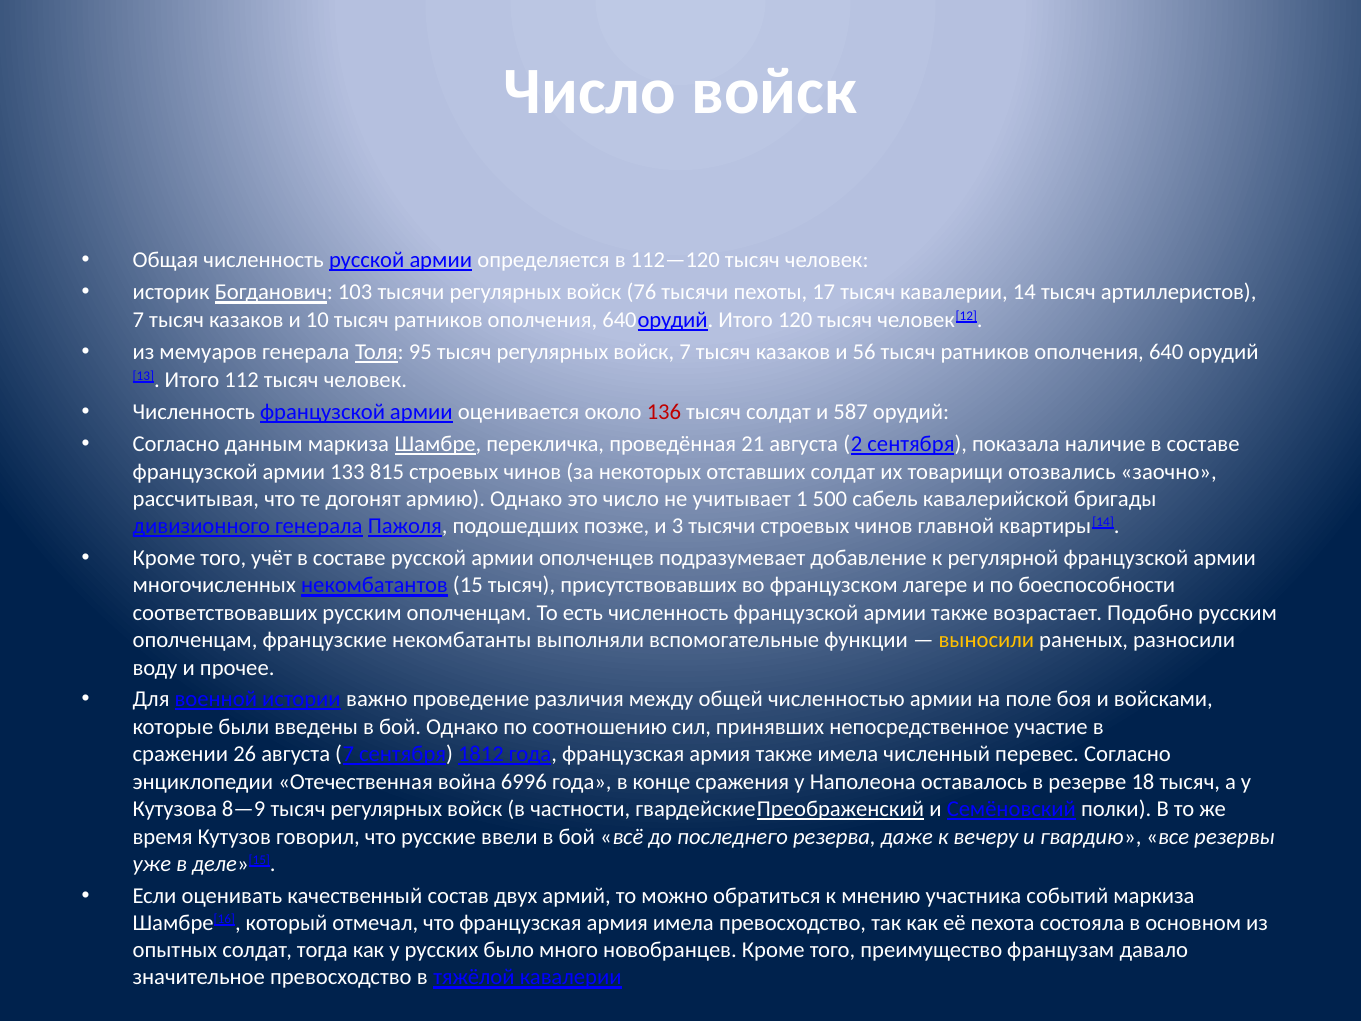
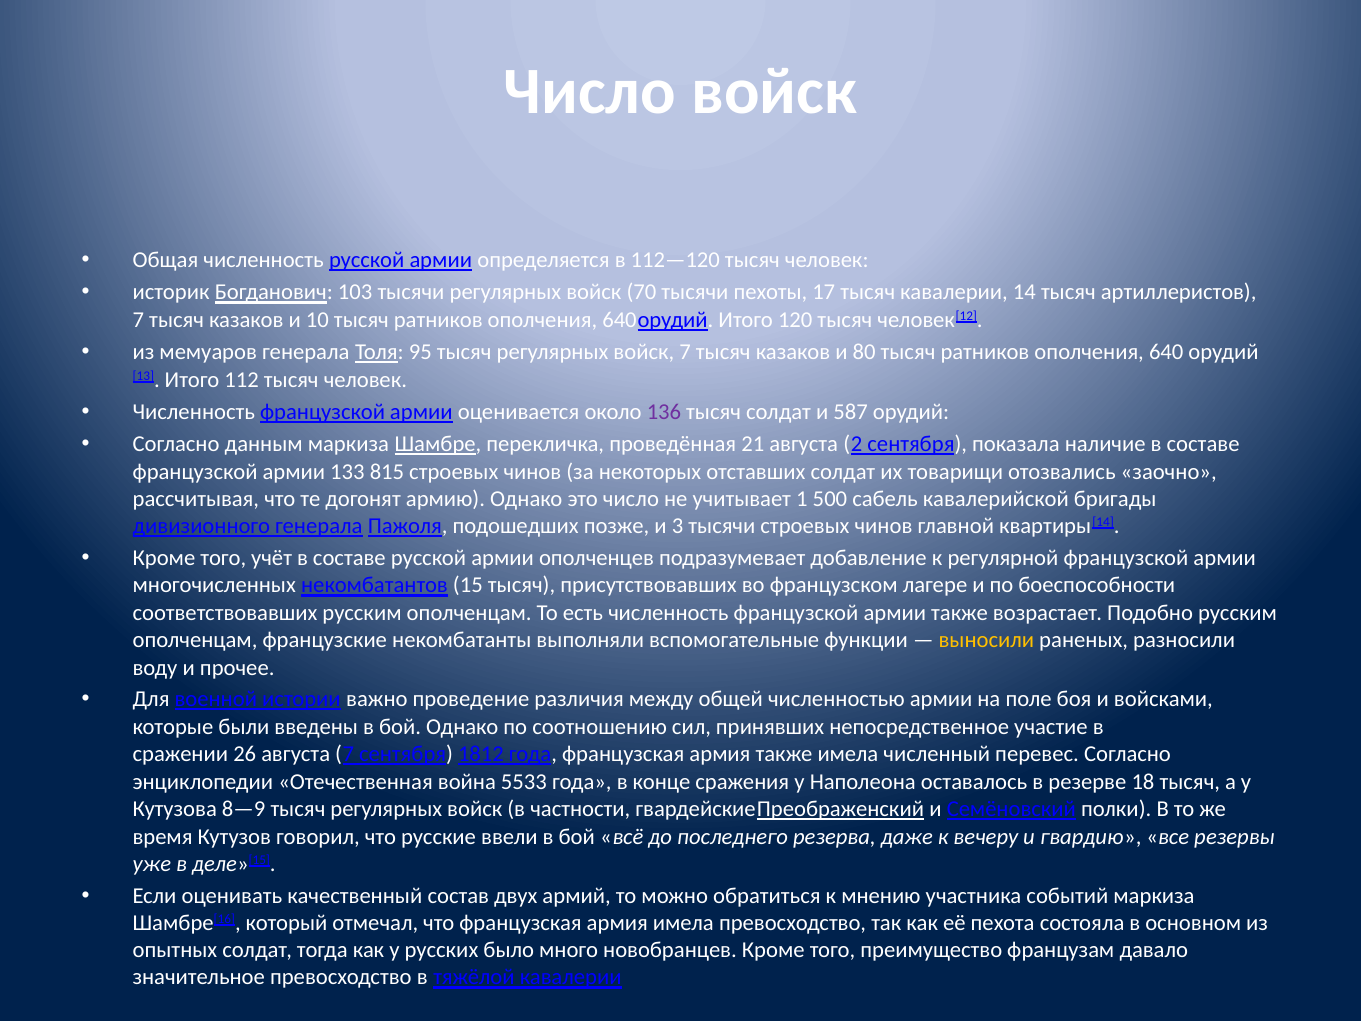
76: 76 -> 70 (641, 292)
56: 56 -> 80 (864, 352)
136 colour: red -> purple (664, 412)
6996: 6996 -> 5533 (524, 782)
